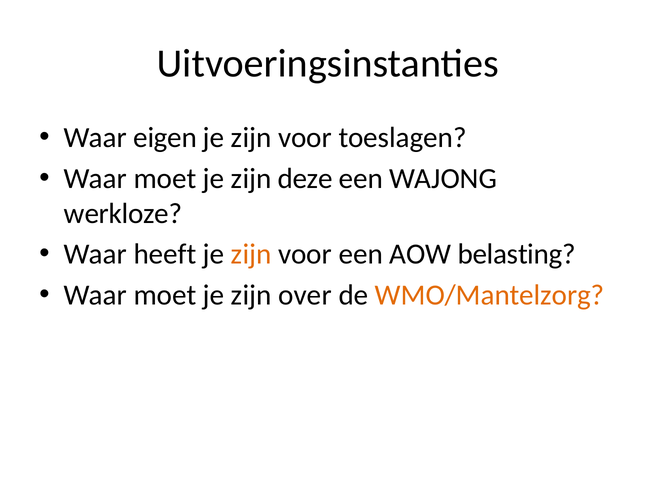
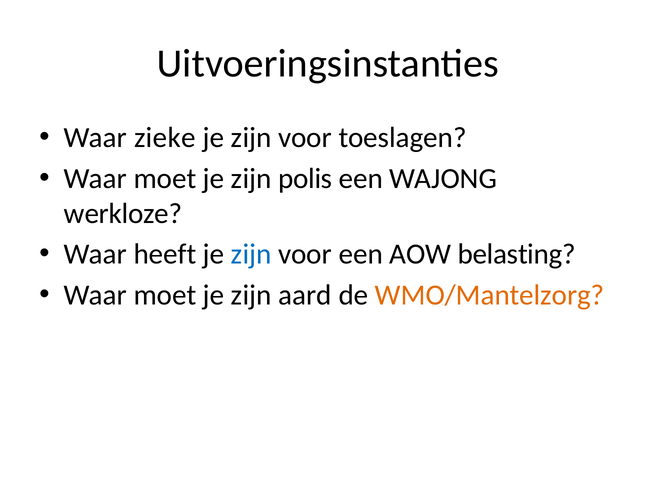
eigen: eigen -> zieke (165, 138)
deze: deze -> polis (305, 178)
zijn colour: orange -> blue (251, 254)
over: over -> aard (305, 295)
